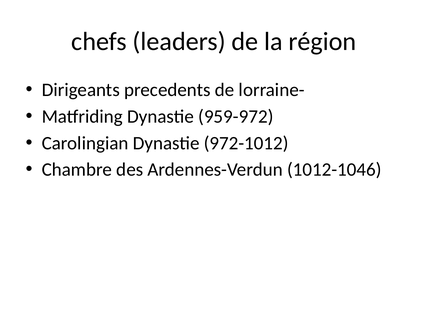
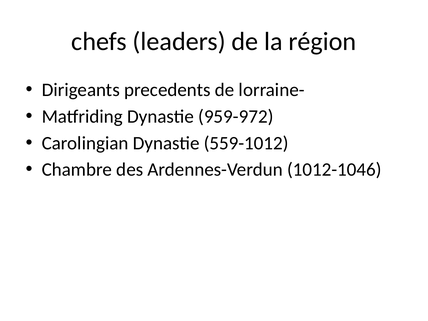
972-1012: 972-1012 -> 559-1012 (246, 143)
